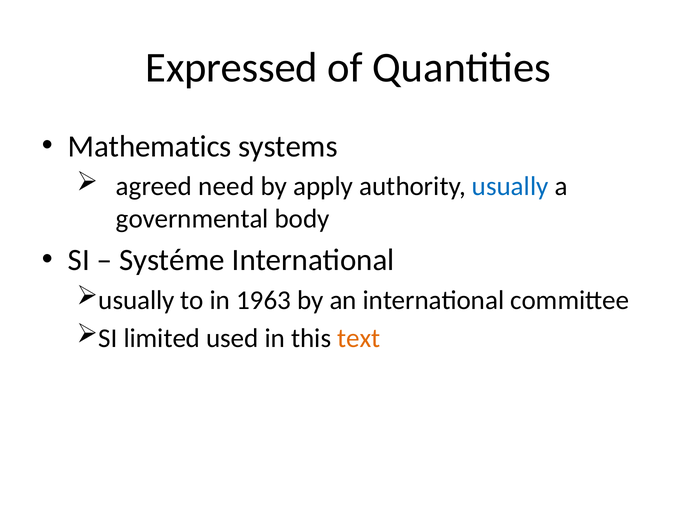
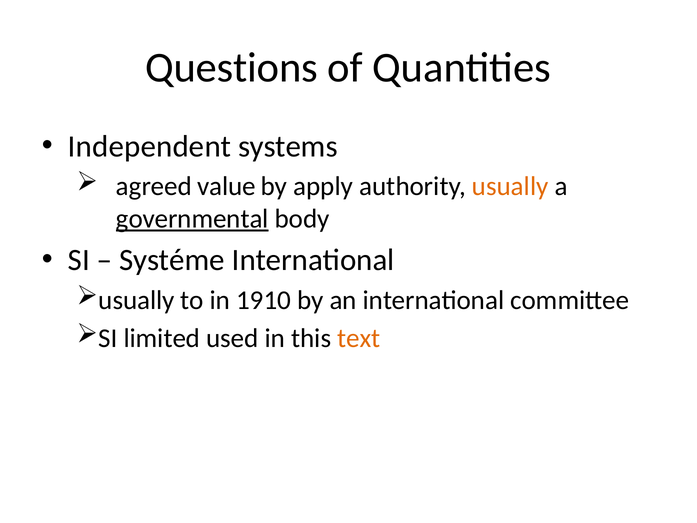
Expressed: Expressed -> Questions (232, 67)
Mathematics: Mathematics -> Independent (150, 146)
need: need -> value (226, 186)
usually colour: blue -> orange (510, 186)
governmental underline: none -> present (192, 219)
1963: 1963 -> 1910 (264, 300)
